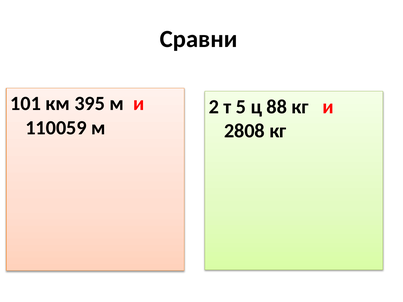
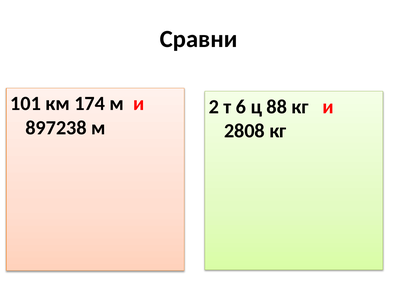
395: 395 -> 174 (90, 104)
5: 5 -> 6 (241, 107)
110059: 110059 -> 897238 (56, 128)
